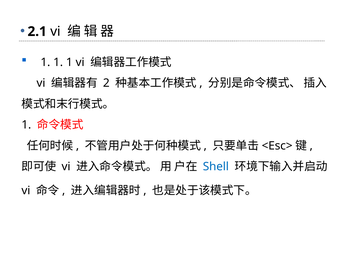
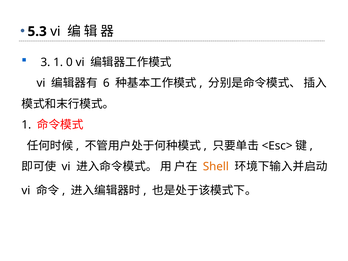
2.1: 2.1 -> 5.3 (37, 31)
1: 1 -> 3 (45, 62)
1: 1 -> 0 (69, 62)
2: 2 -> 6 (106, 83)
Shell colour: blue -> orange (216, 167)
